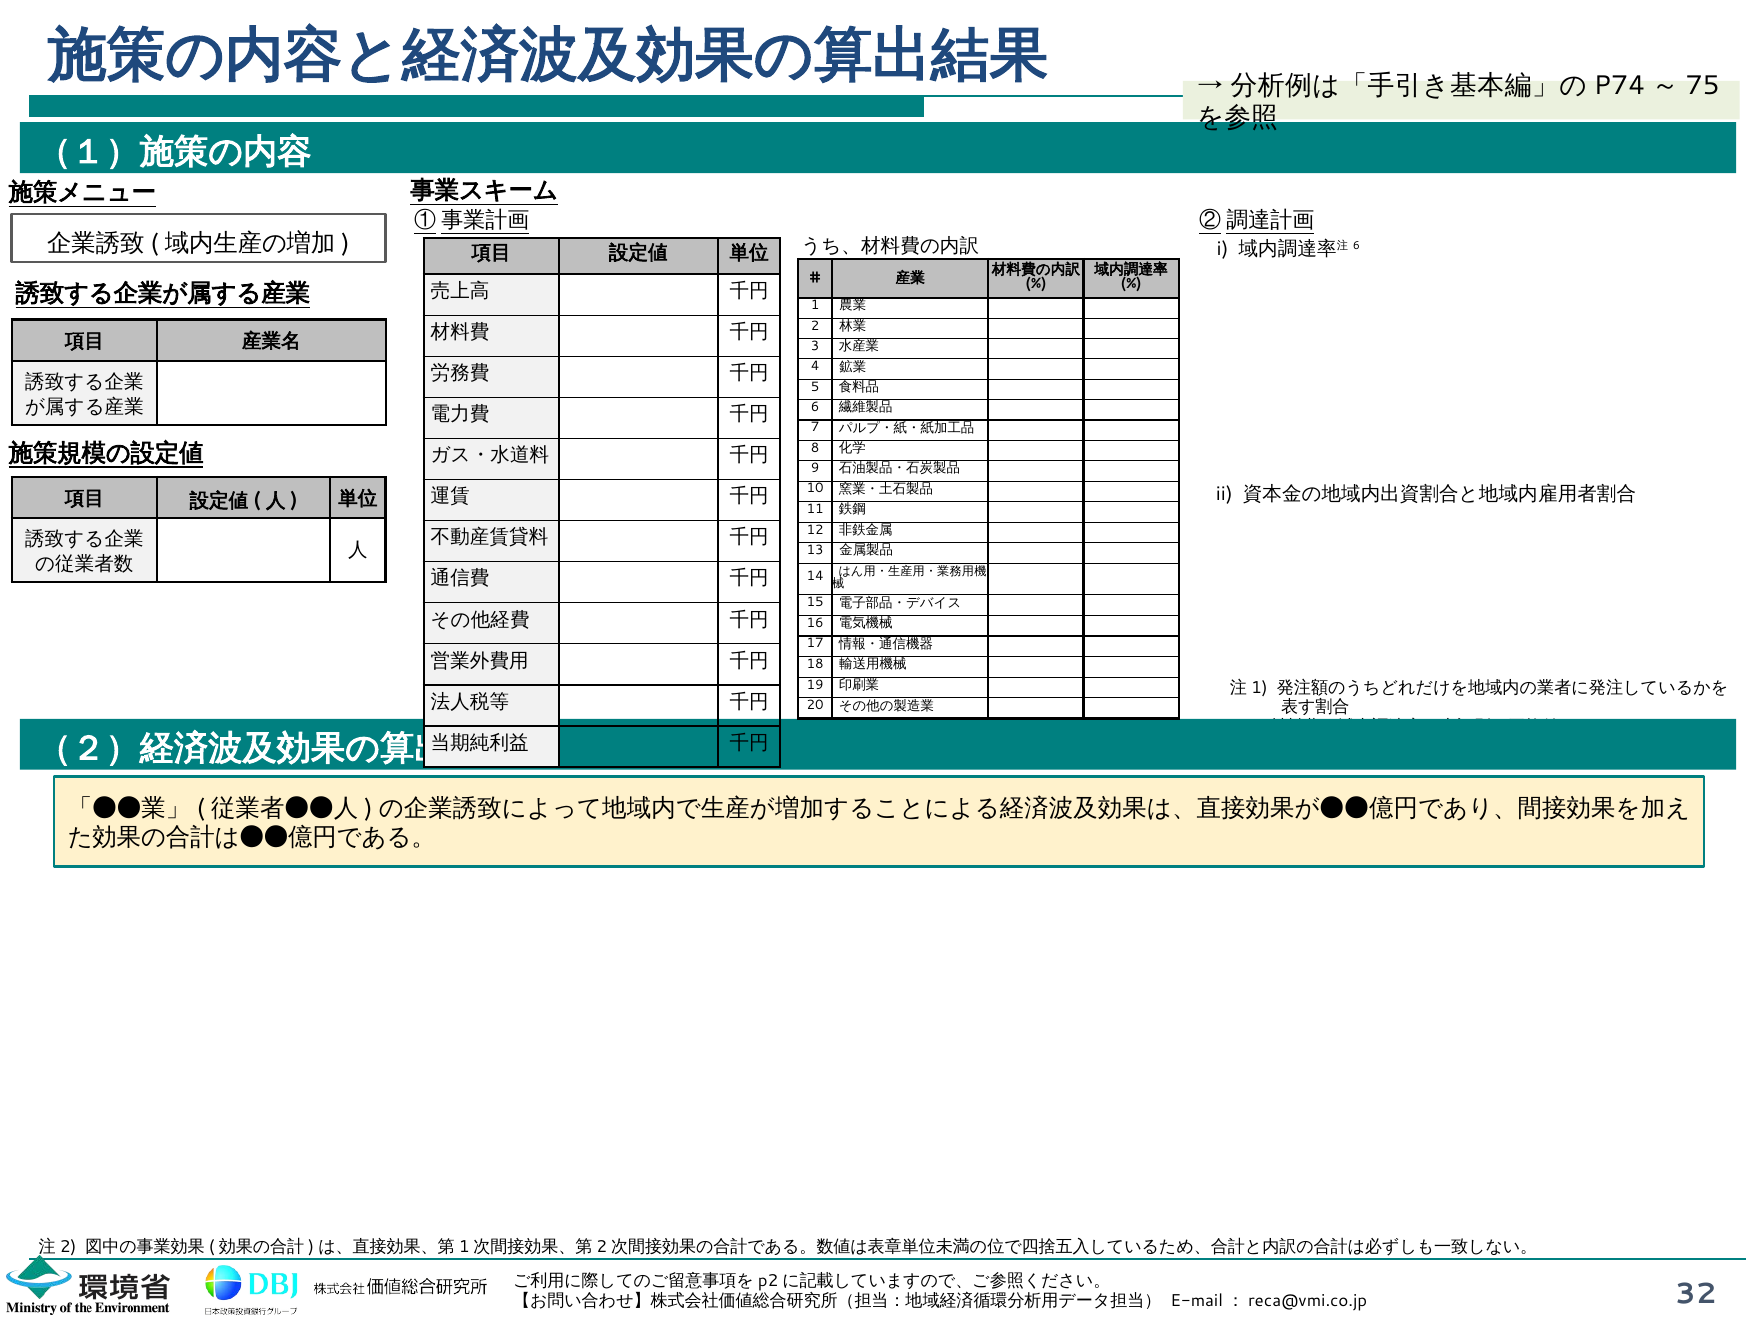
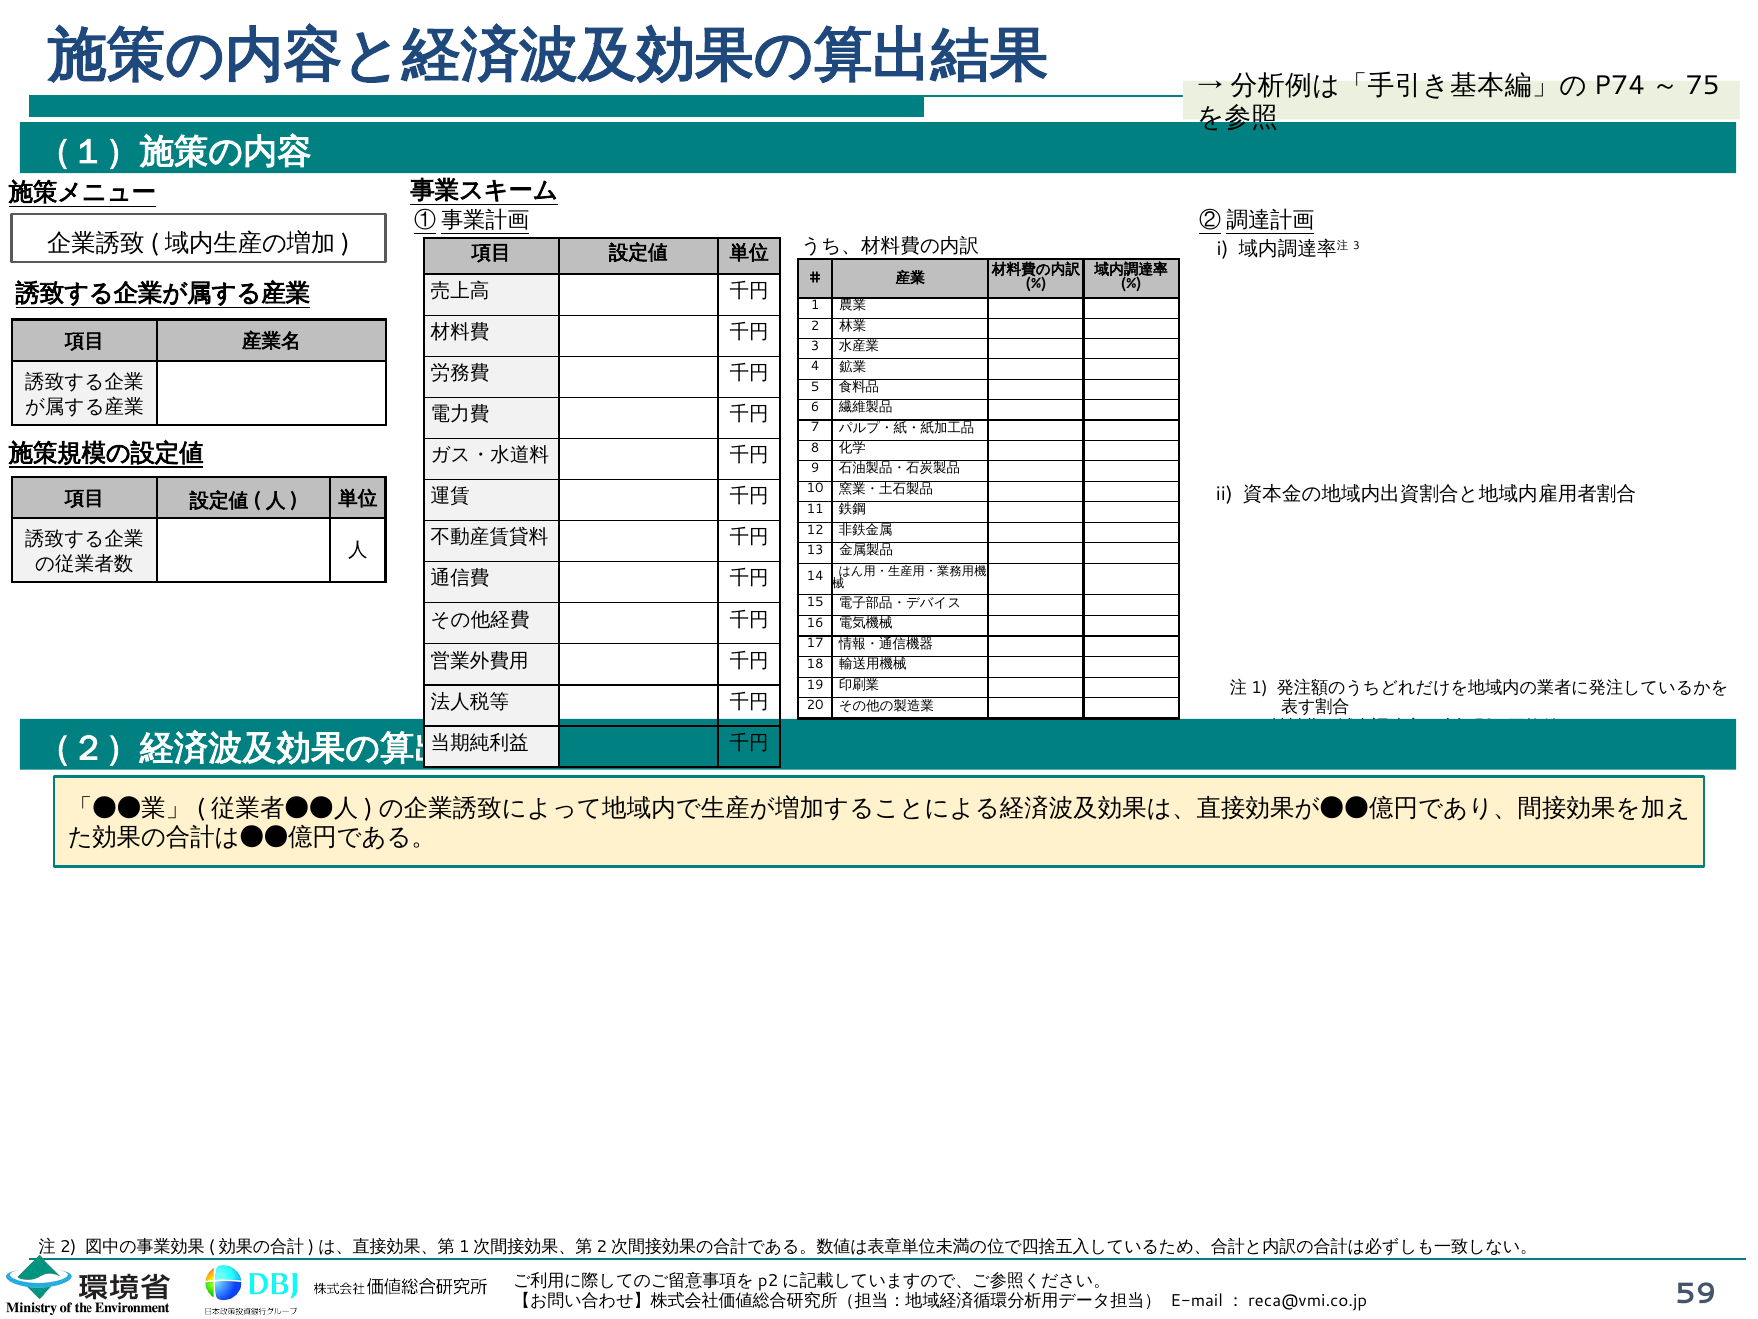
6: 6 -> 3 (1356, 246)
32: 32 -> 59 (1696, 1294)
